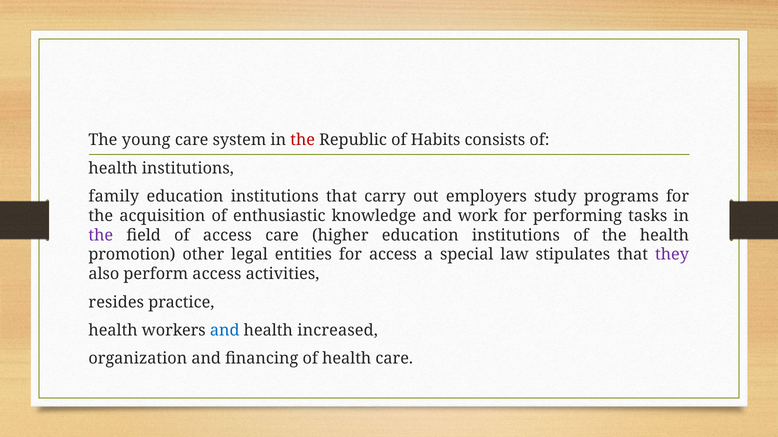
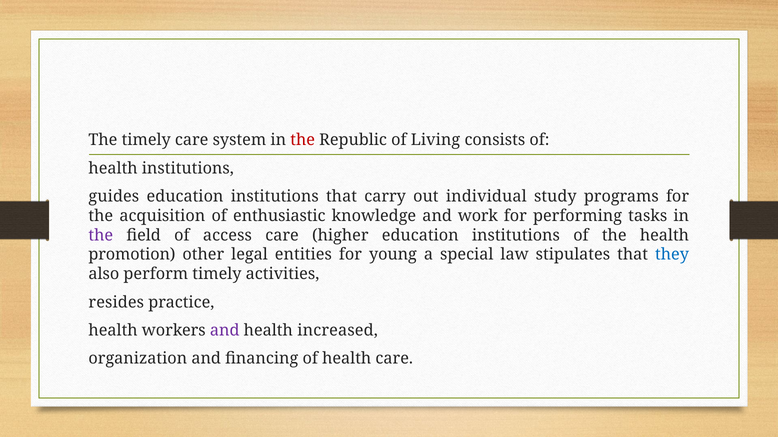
The young: young -> timely (146, 140)
Habits: Habits -> Living (435, 140)
family: family -> guides (114, 197)
employers: employers -> individual (486, 197)
for access: access -> young (393, 255)
they colour: purple -> blue (672, 255)
perform access: access -> timely (217, 274)
and colour: blue -> purple (225, 331)
